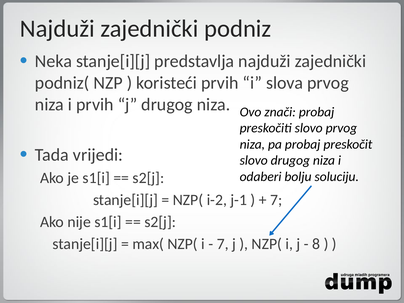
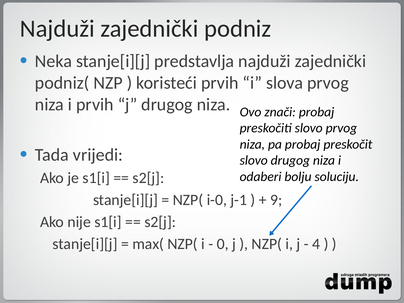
i-2: i-2 -> i-0 (217, 200)
7: 7 -> 9 (276, 200)
7: 7 -> 0 (223, 244)
8: 8 -> 4 (316, 244)
